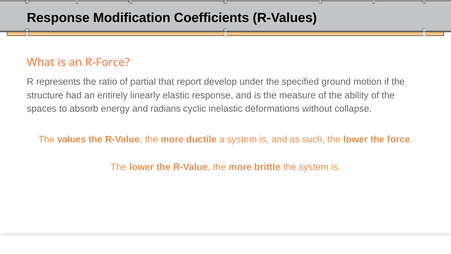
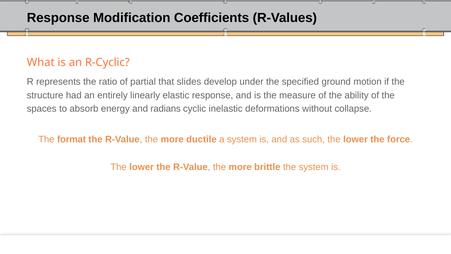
R-Force: R-Force -> R-Cyclic (107, 62)
report: report -> slides (189, 82)
values: values -> format (72, 139)
